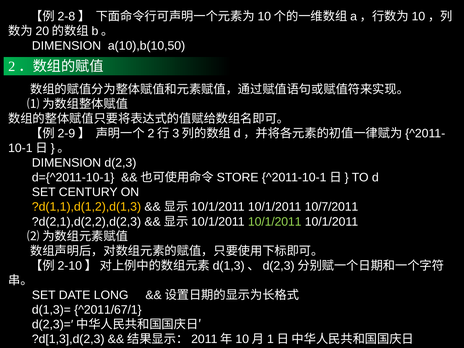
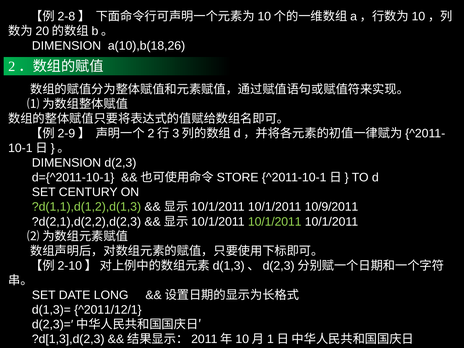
a(10),b(10,50: a(10),b(10,50 -> a(10),b(18,26 (147, 46)
?d(1,1),d(1,2),d(1,3 colour: yellow -> light green (87, 207)
10/7/2011: 10/7/2011 -> 10/9/2011 (332, 207)
^2011/67/1: ^2011/67/1 -> ^2011/12/1 (108, 310)
